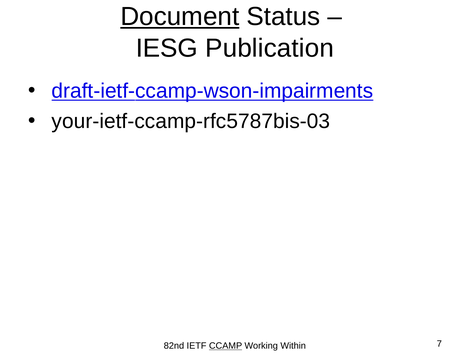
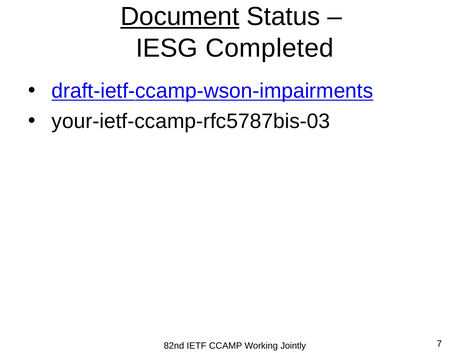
Publication: Publication -> Completed (270, 48)
CCAMP underline: present -> none (226, 345)
Within: Within -> Jointly (293, 345)
